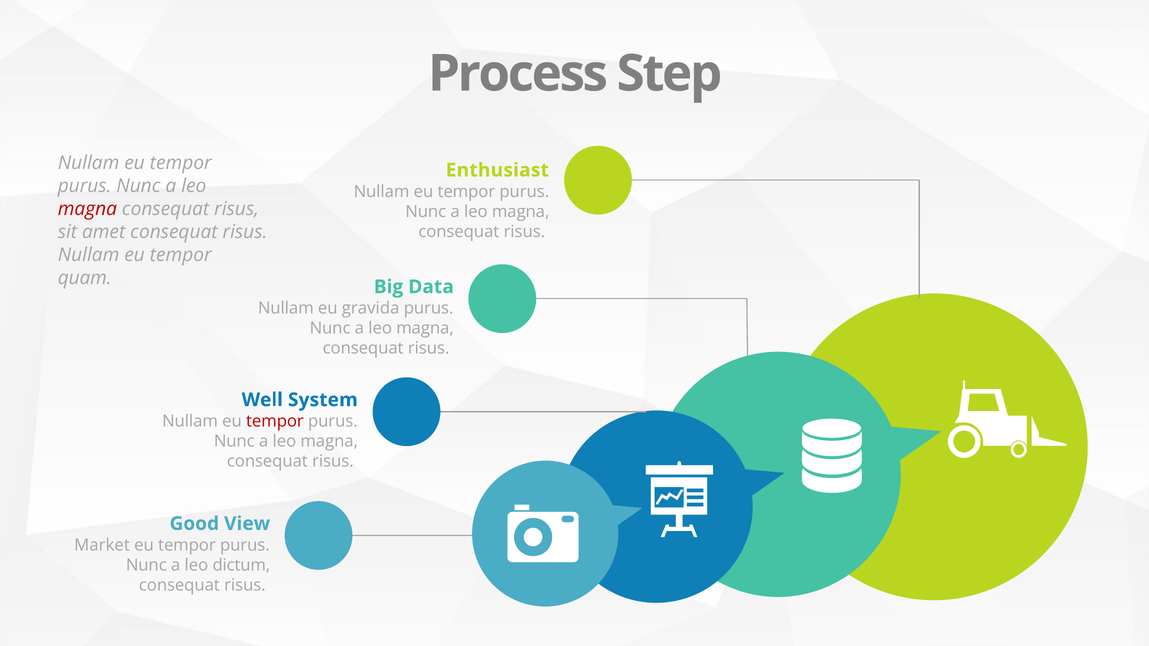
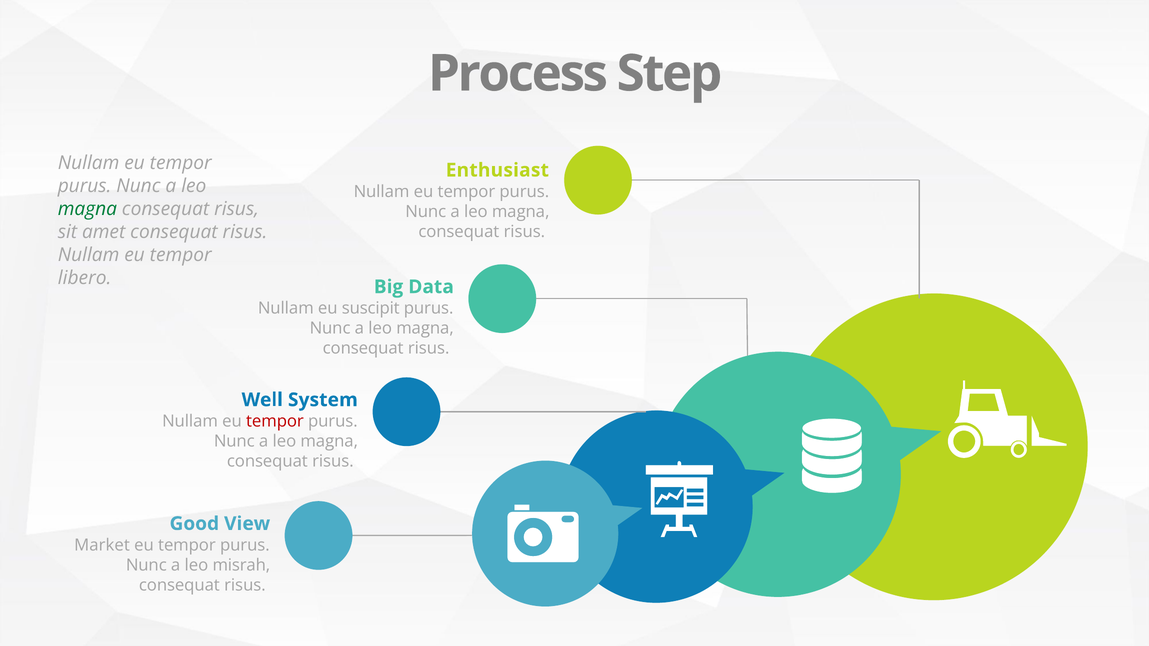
magna colour: red -> green (87, 209)
quam: quam -> libero (85, 278)
gravida: gravida -> suscipit (371, 308)
dictum: dictum -> misrah (241, 565)
